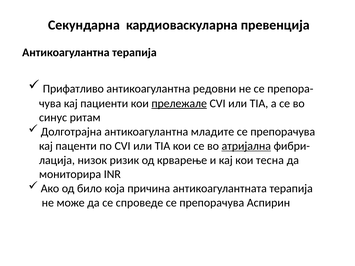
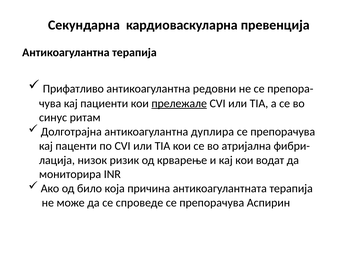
младите: младите -> дуплира (212, 132)
атријална underline: present -> none (246, 146)
тесна: тесна -> водат (270, 160)
